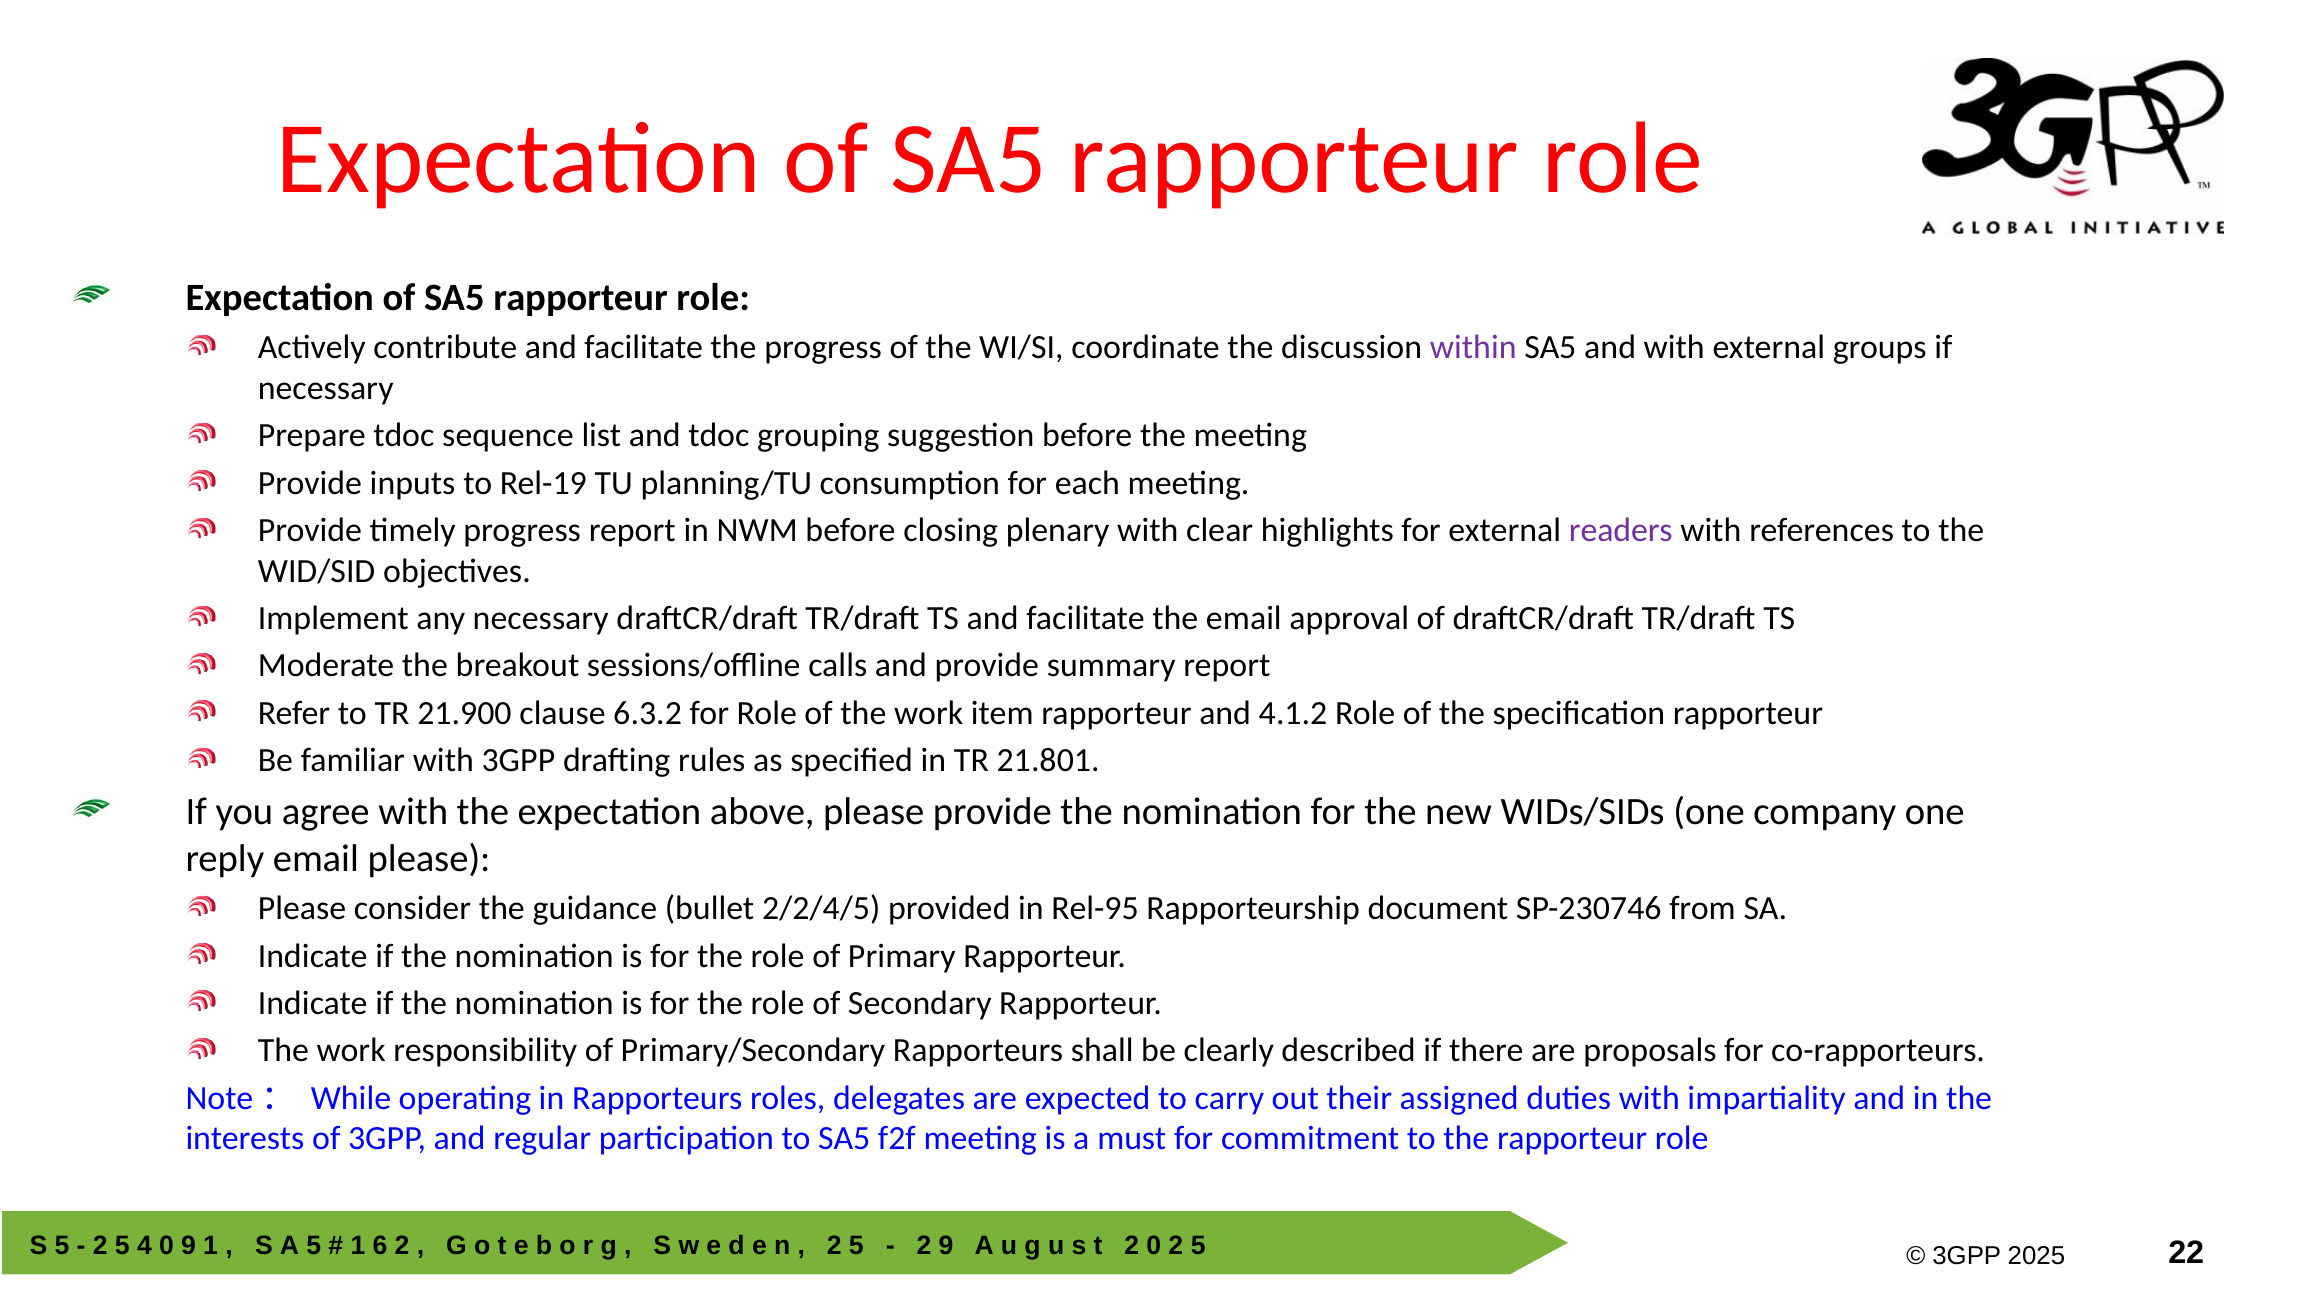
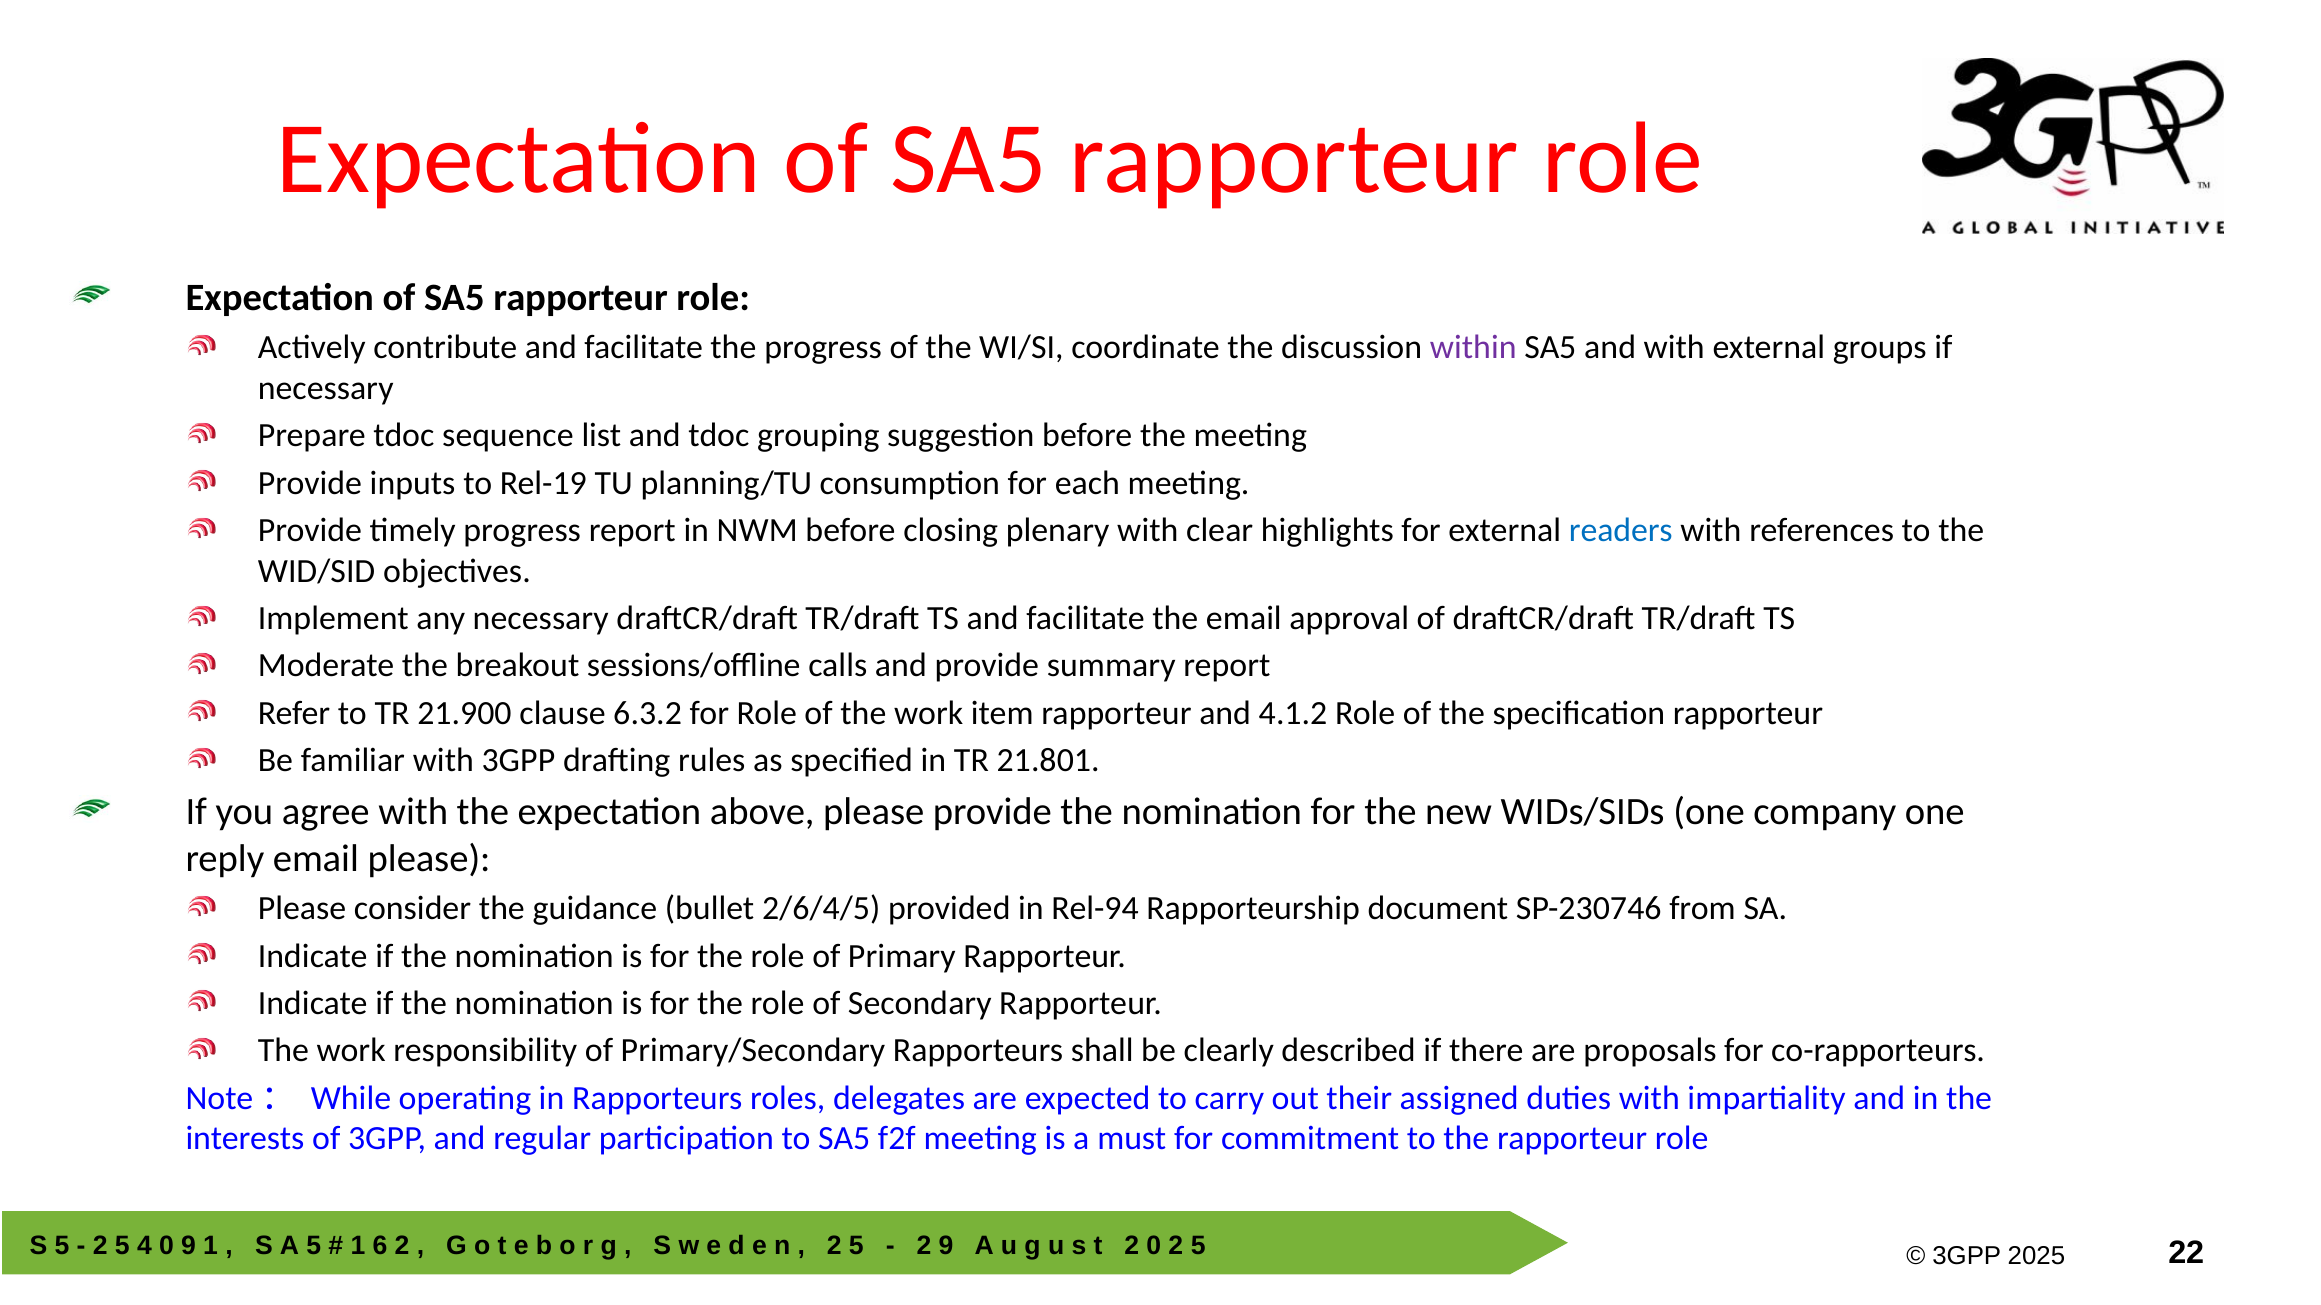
readers colour: purple -> blue (1621, 531)
2/2/4/5: 2/2/4/5 -> 2/6/4/5 (821, 909)
Rel-95: Rel-95 -> Rel-94 (1095, 909)
